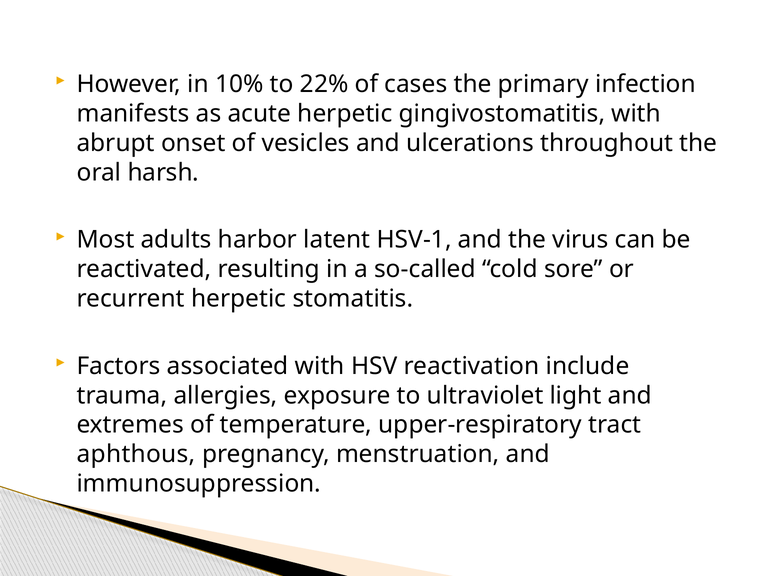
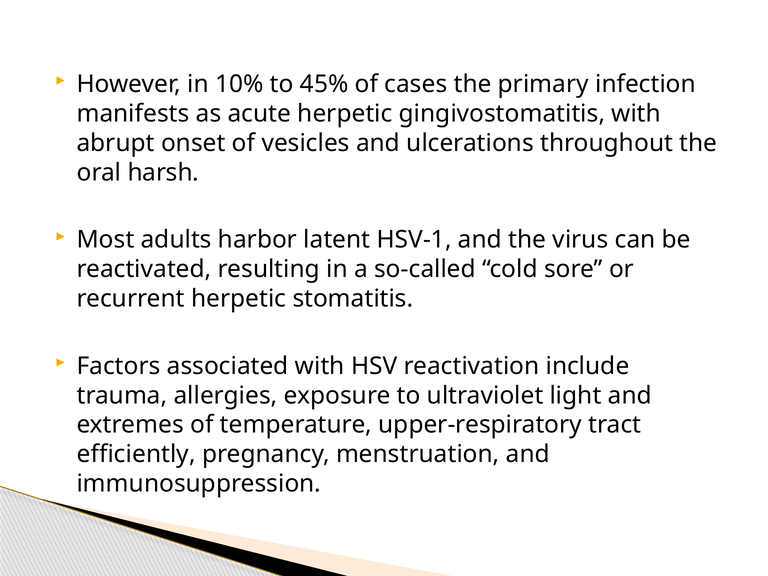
22%: 22% -> 45% (324, 84)
aphthous: aphthous -> efficiently (136, 454)
